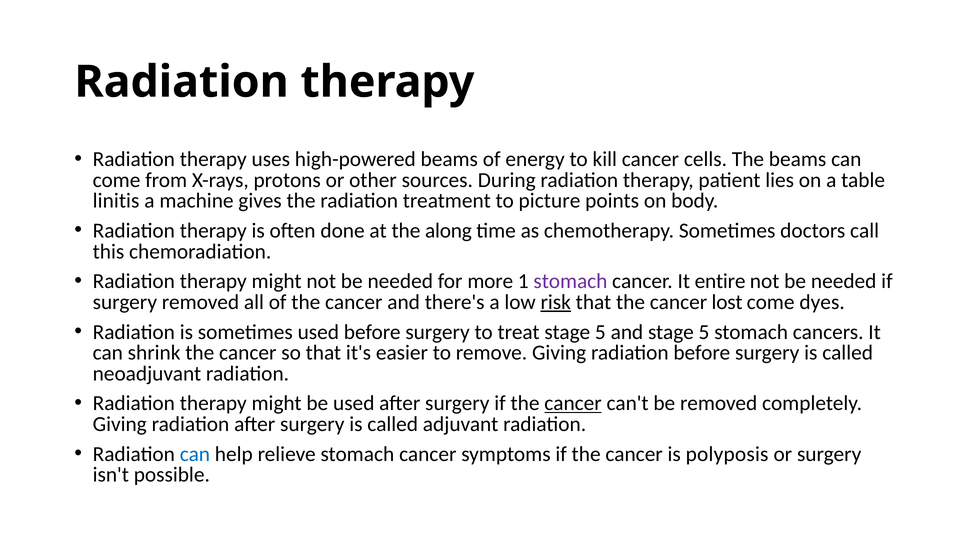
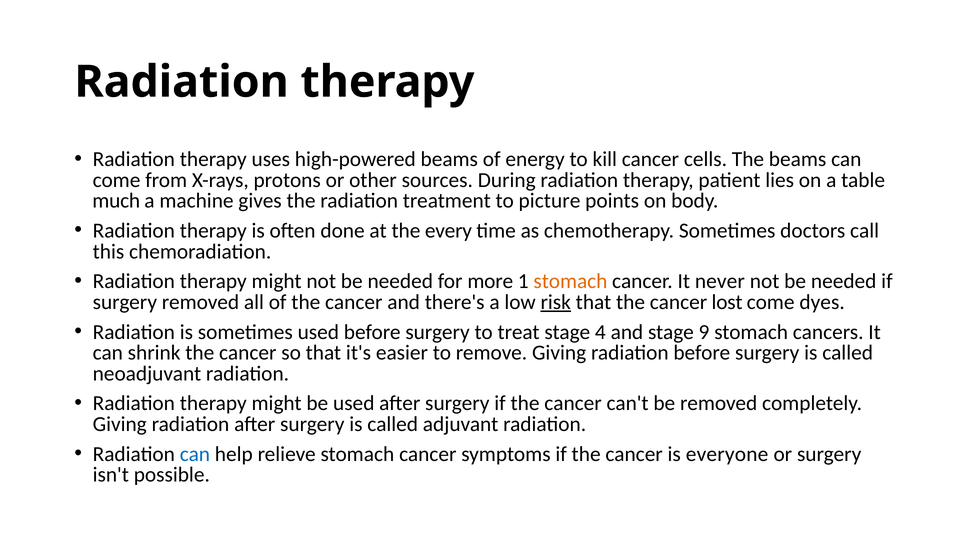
linitis: linitis -> much (116, 201)
along: along -> every (448, 231)
stomach colour: purple -> orange (570, 281)
entire: entire -> never (720, 281)
treat stage 5: 5 -> 4 (600, 332)
and stage 5: 5 -> 9 (704, 332)
cancer underline: present -> none (573, 403)
polyposis: polyposis -> everyone (727, 454)
